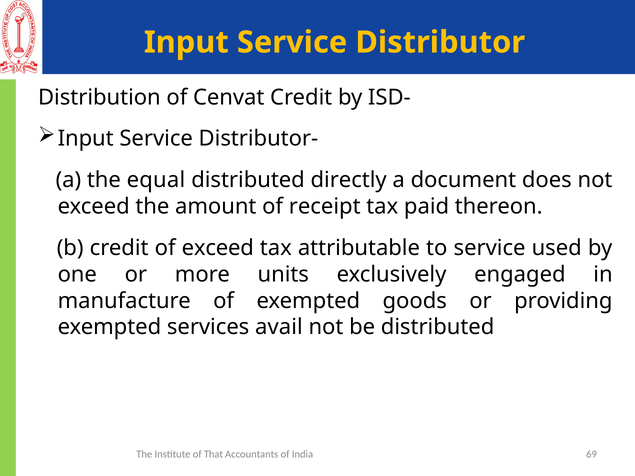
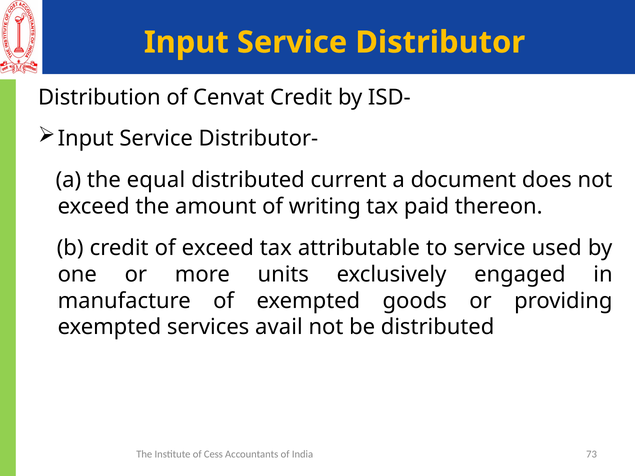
directly: directly -> current (349, 180)
receipt: receipt -> writing (325, 207)
That: That -> Cess (213, 455)
69: 69 -> 73 (592, 455)
